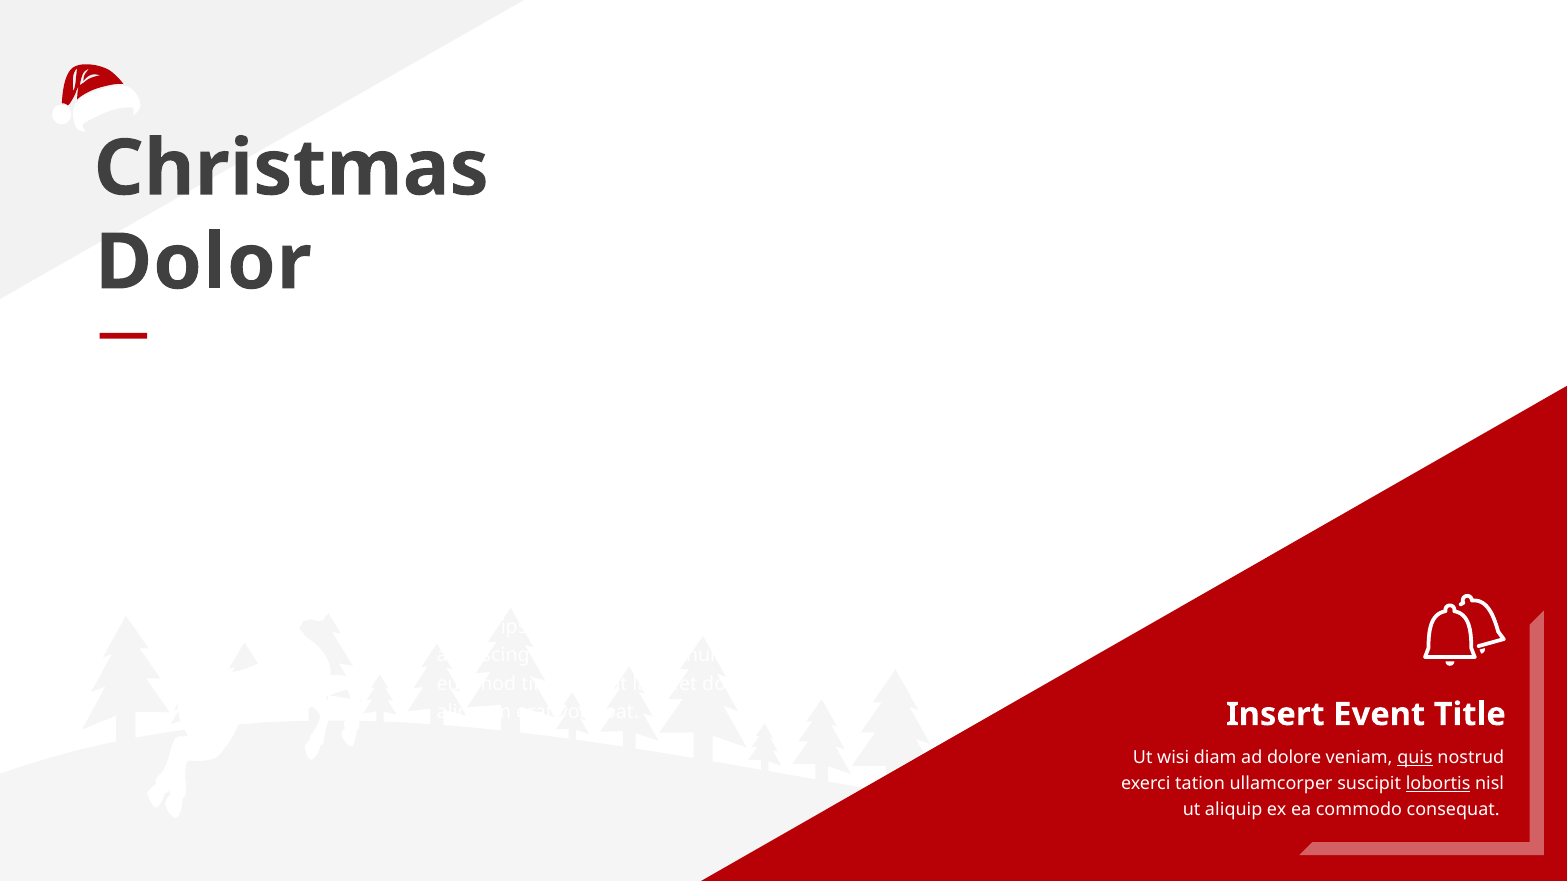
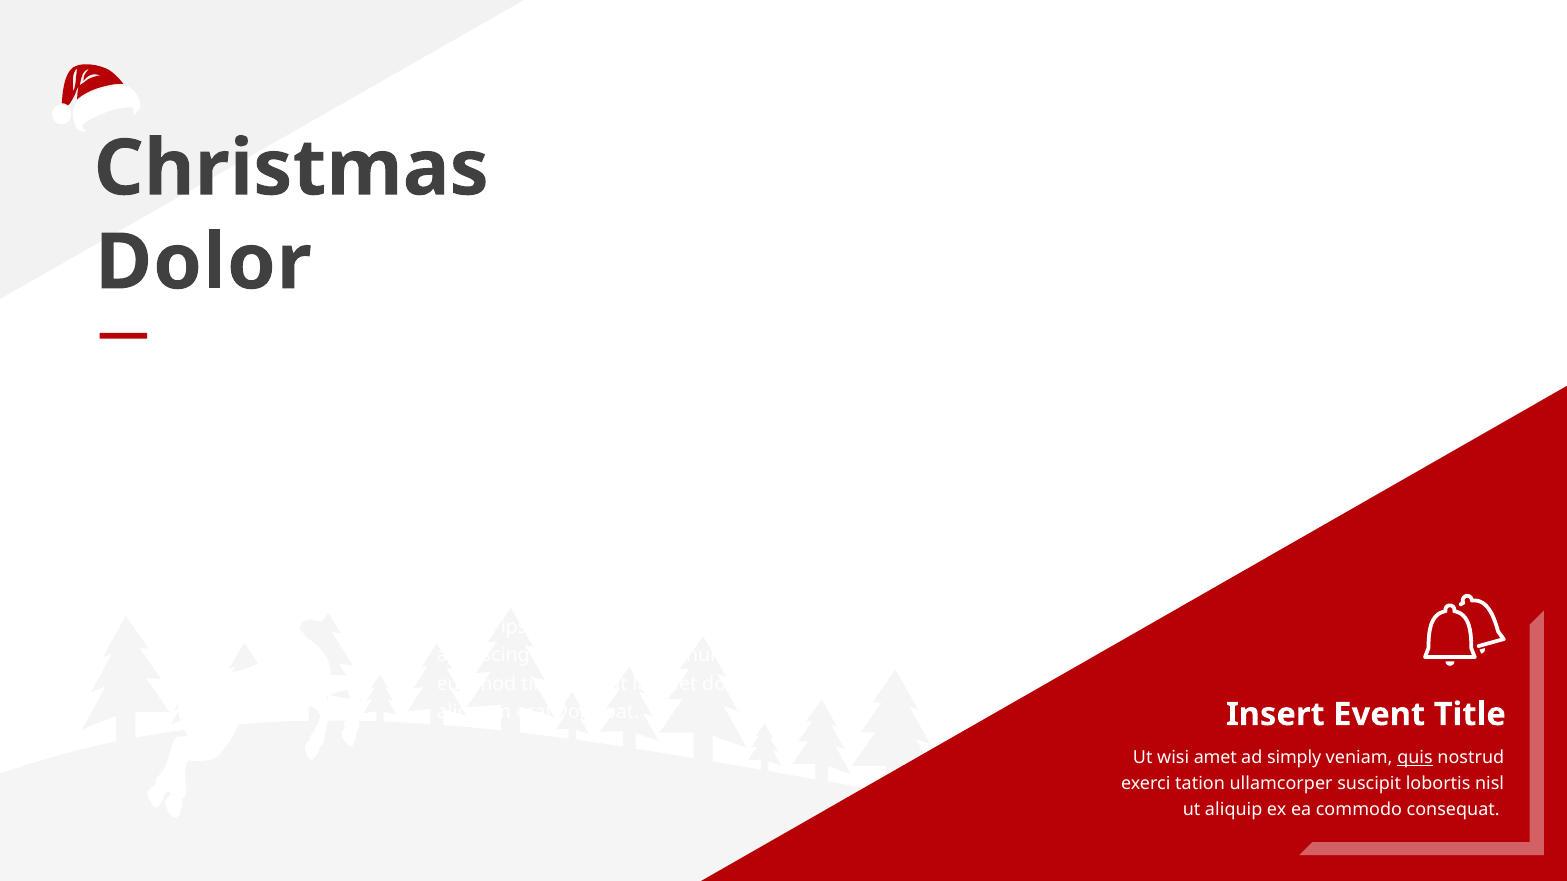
wisi diam: diam -> amet (1215, 758)
ad dolore: dolore -> simply (1294, 758)
lobortis underline: present -> none (1438, 784)
